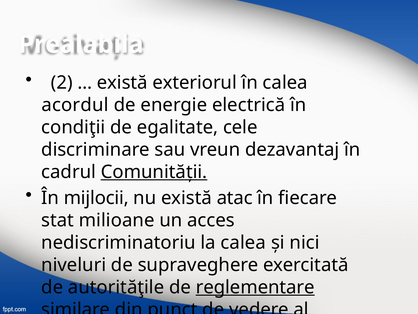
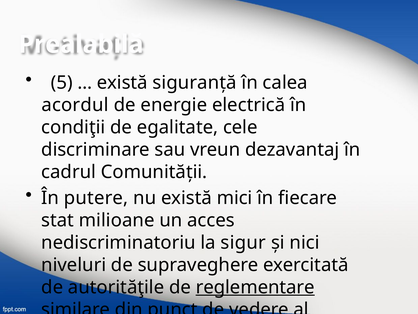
2: 2 -> 5 (62, 82)
exteriorul: exteriorul -> siguranţă (195, 82)
Comunităţii underline: present -> none (154, 172)
mijlocii: mijlocii -> putere (96, 198)
atac: atac -> mici (235, 198)
la calea: calea -> sigur (243, 242)
